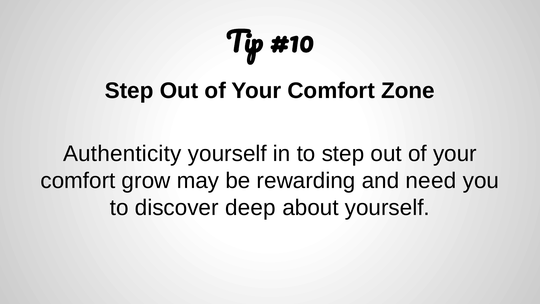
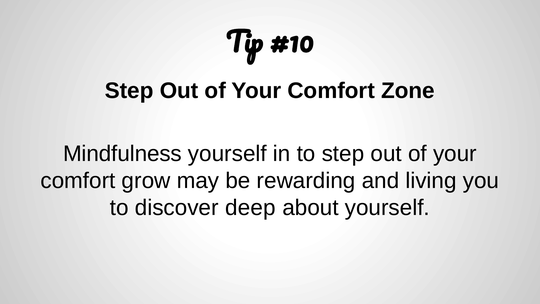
Authenticity: Authenticity -> Mindfulness (122, 154)
need: need -> living (431, 181)
